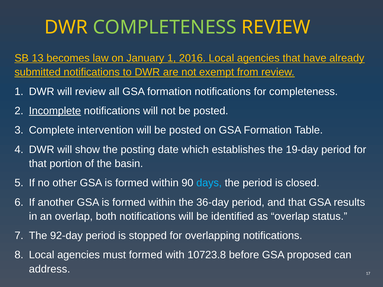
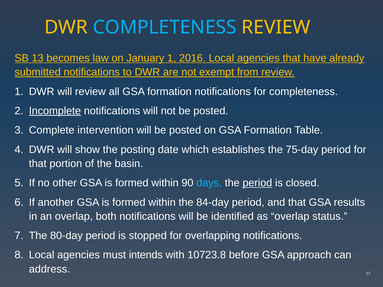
COMPLETENESS colour: light green -> light blue (165, 27)
19-day: 19-day -> 75-day (302, 150)
period underline: none -> present (257, 183)
36-day: 36-day -> 84-day (213, 202)
92-day: 92-day -> 80-day (66, 236)
must formed: formed -> intends (146, 255)
proposed: proposed -> approach (309, 255)
